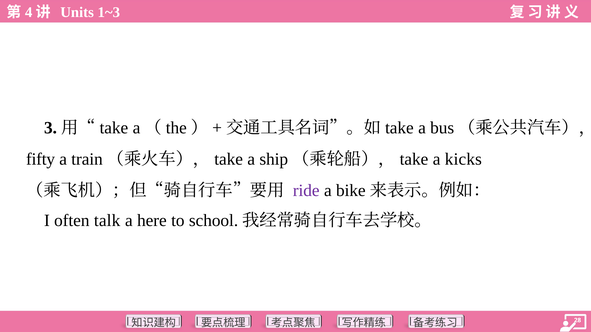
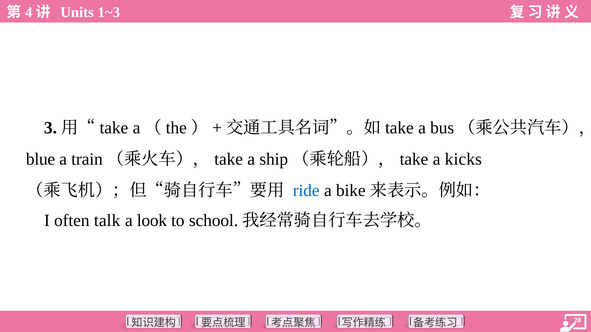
fifty: fifty -> blue (41, 159)
ride colour: purple -> blue (306, 191)
here: here -> look (152, 221)
